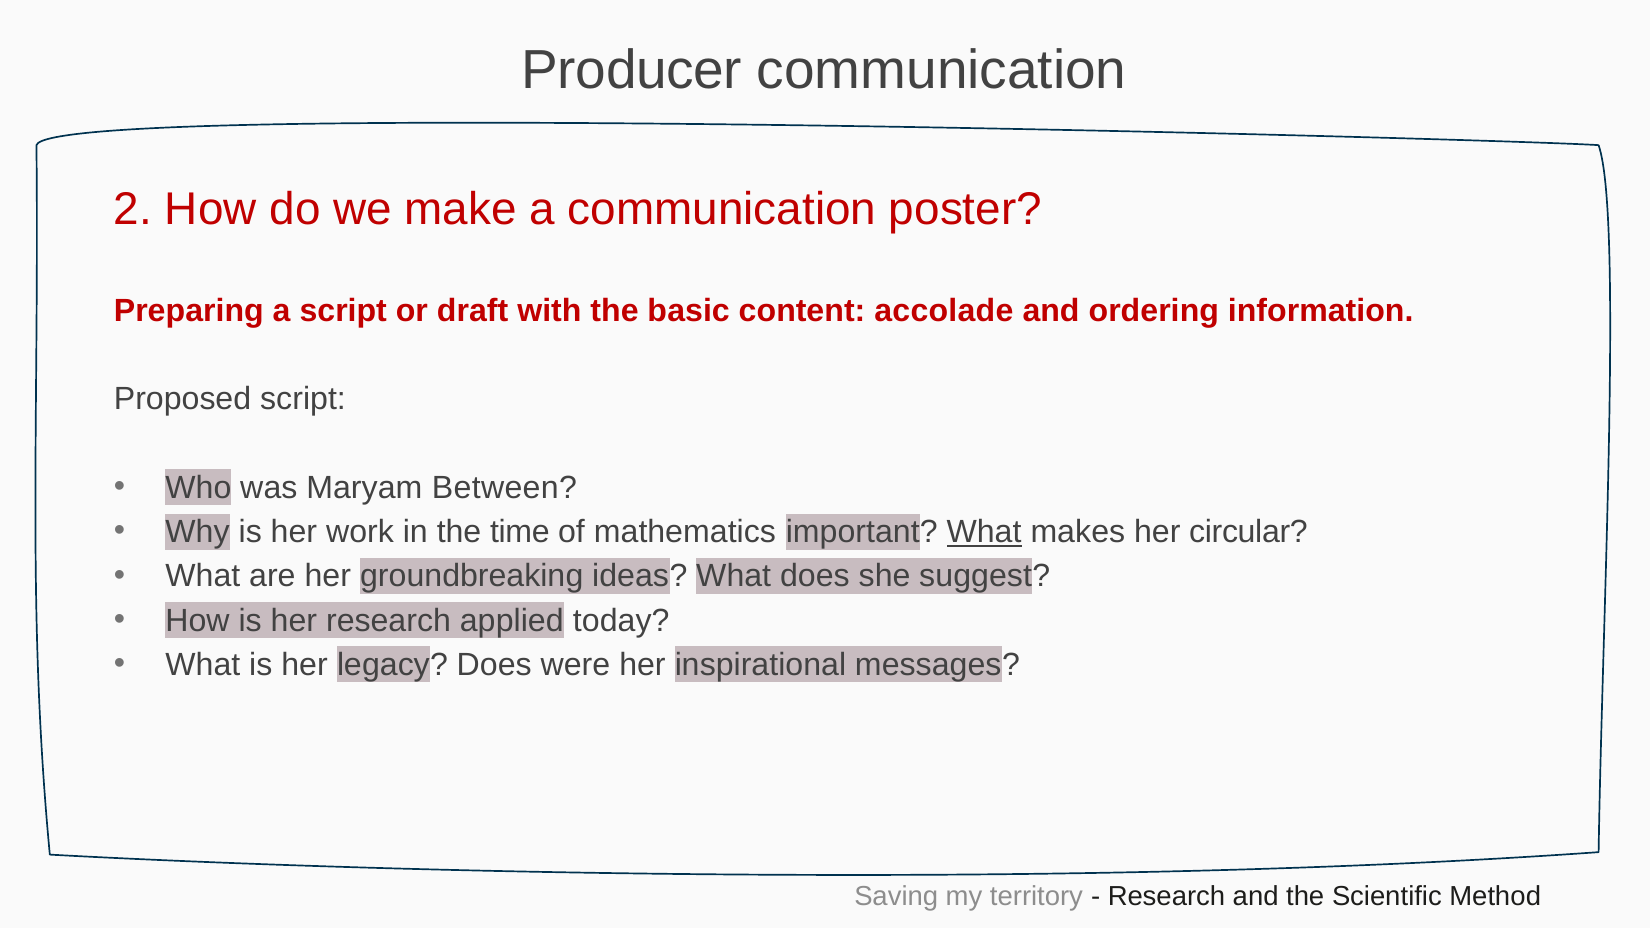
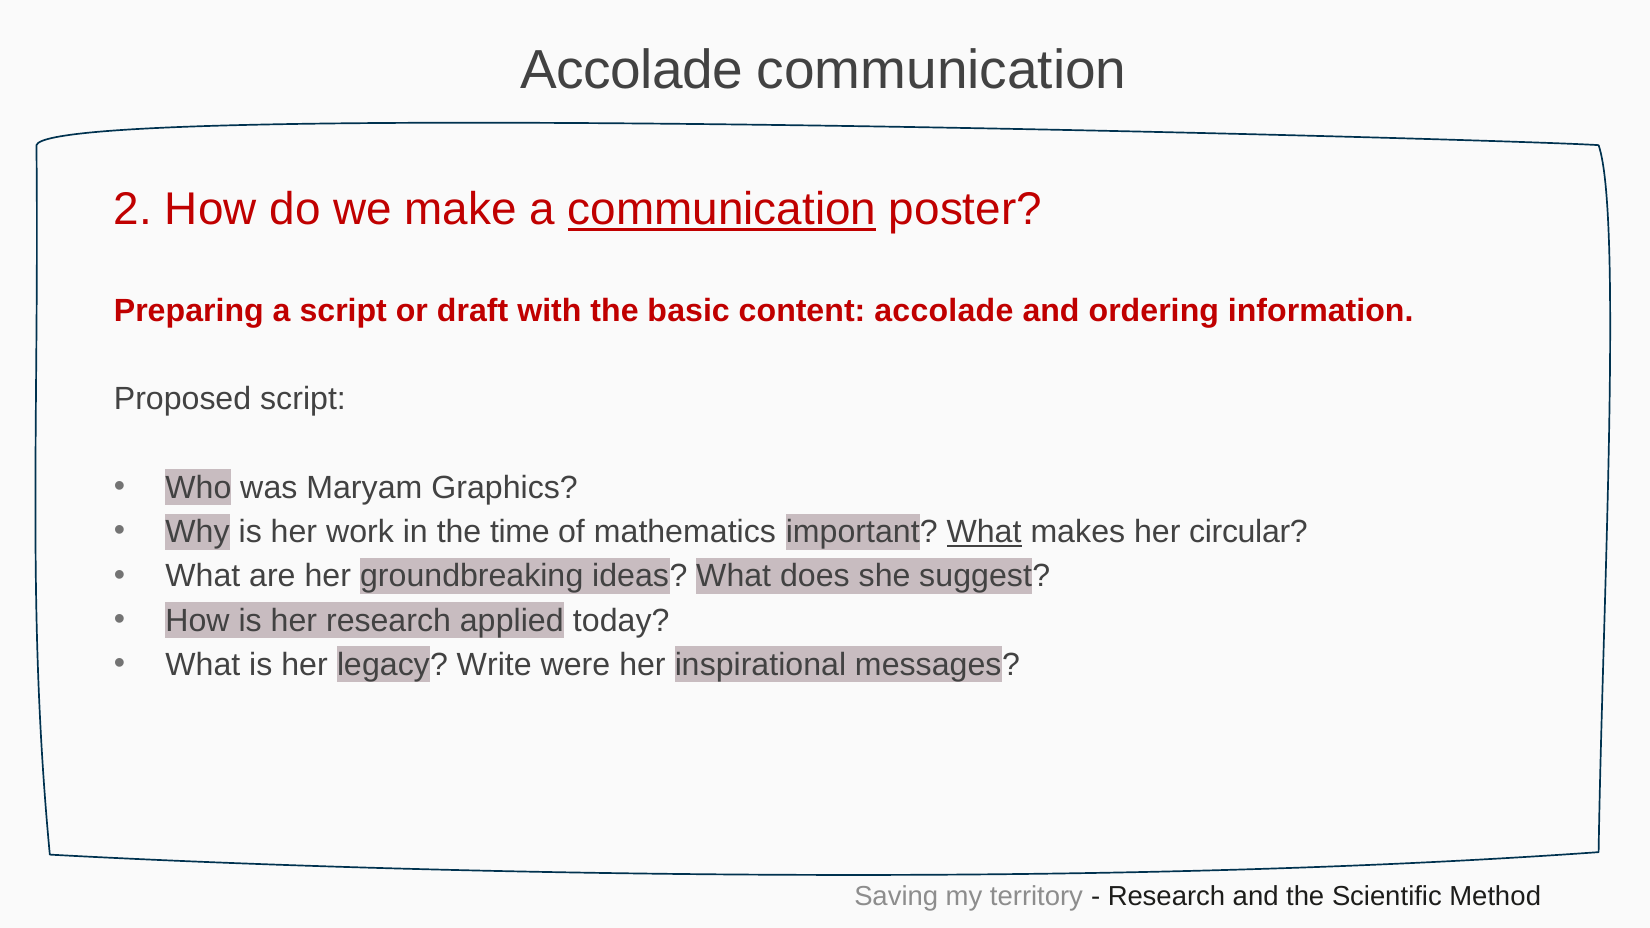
Producer: Producer -> Accolade (632, 71)
communication underline: none -> present (722, 210)
Between: Between -> Graphics (505, 488)
legacy Does: Does -> Write (494, 665)
